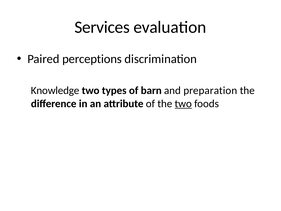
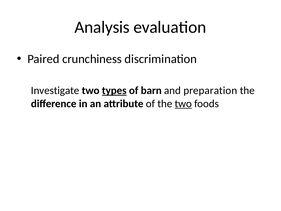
Services: Services -> Analysis (102, 27)
perceptions: perceptions -> crunchiness (92, 59)
Knowledge: Knowledge -> Investigate (55, 90)
types underline: none -> present (114, 90)
